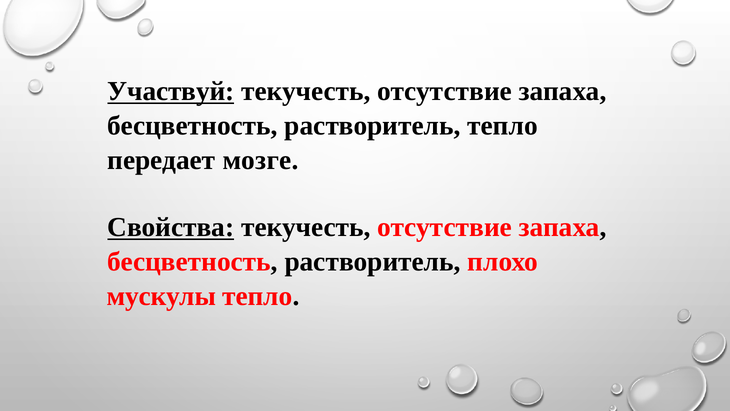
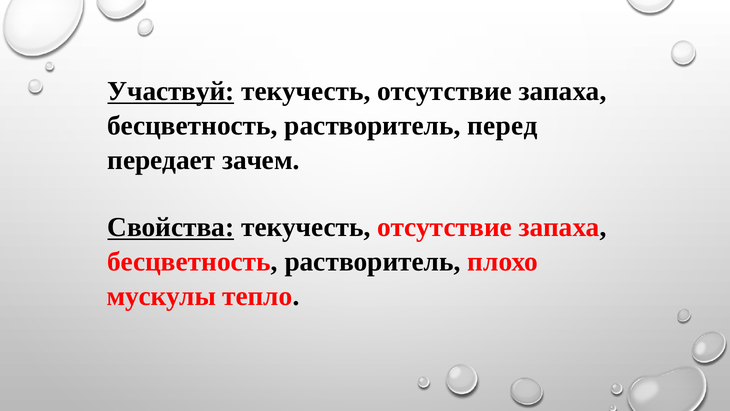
растворитель тепло: тепло -> перед (502, 126)
мозге: мозге -> зачем (261, 160)
